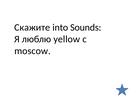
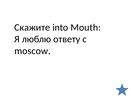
Sounds: Sounds -> Mouth (86, 27)
yellow: yellow -> ответу (67, 39)
